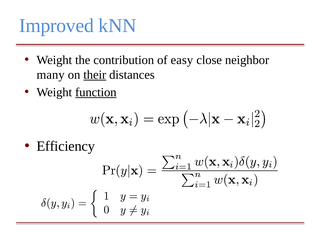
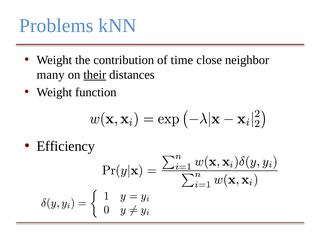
Improved: Improved -> Problems (56, 26)
easy: easy -> time (182, 60)
function underline: present -> none (96, 92)
